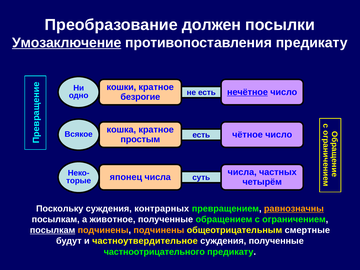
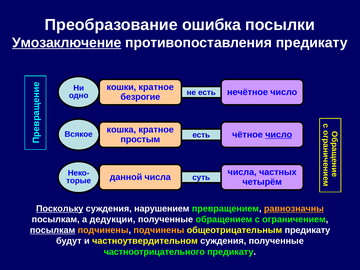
должен: должен -> ошибка (212, 25)
нечётное underline: present -> none (247, 92)
число underline: none -> present (279, 135)
японец: японец -> данной (126, 177)
Поскольку underline: none -> present (60, 209)
контрарных: контрарных -> нарушением (162, 209)
животное: животное -> дедукции (112, 219)
общеотрицательным смертные: смертные -> предикату (307, 230)
частноутвердительное: частноутвердительное -> частноутвердительном (145, 241)
